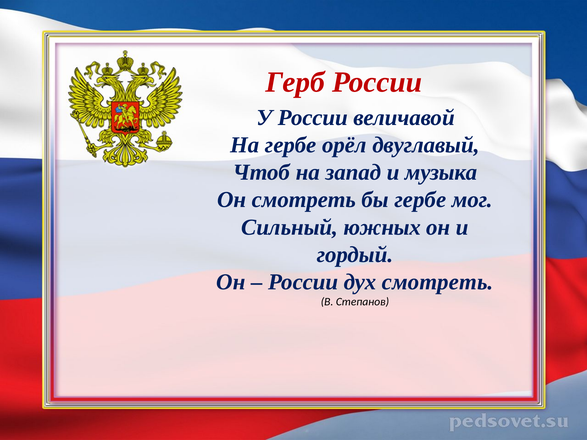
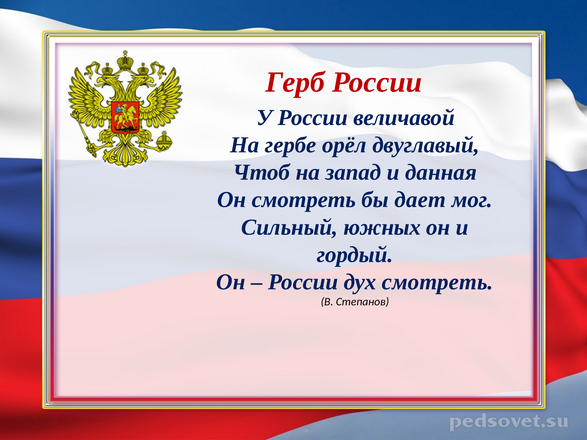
музыка: музыка -> данная (441, 172)
бы гербе: гербе -> дает (420, 200)
